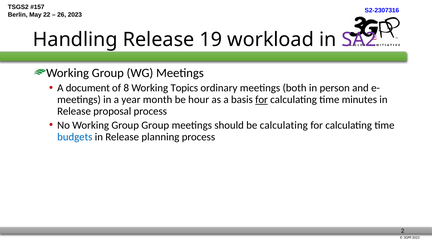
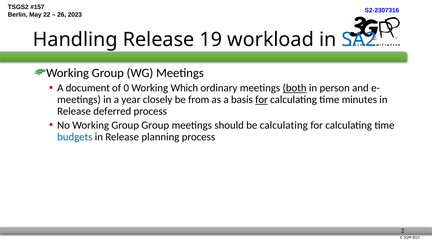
SA2 colour: purple -> blue (359, 40)
8: 8 -> 0 (126, 88)
Topics: Topics -> Which (184, 88)
both underline: none -> present (295, 88)
month: month -> closely (158, 100)
hour: hour -> from (199, 100)
proposal: proposal -> deferred (112, 111)
